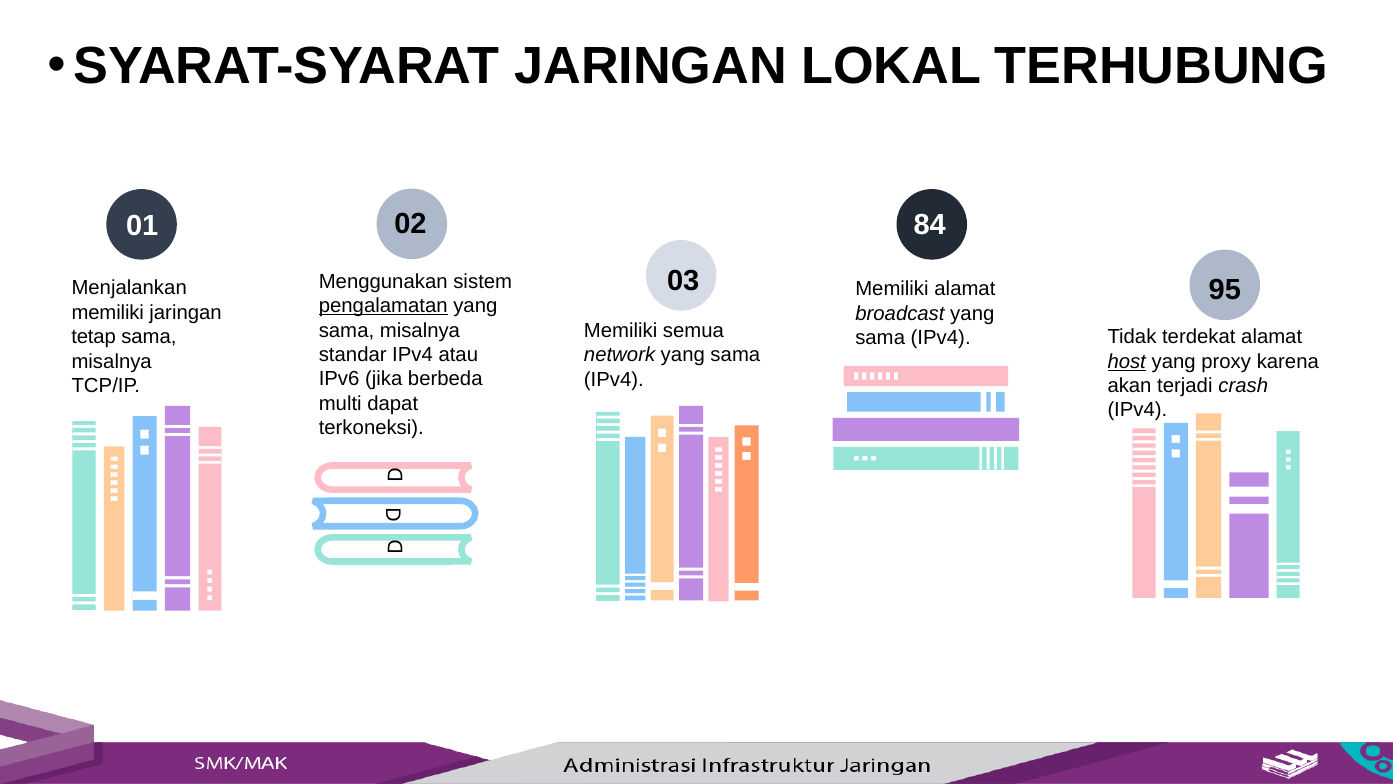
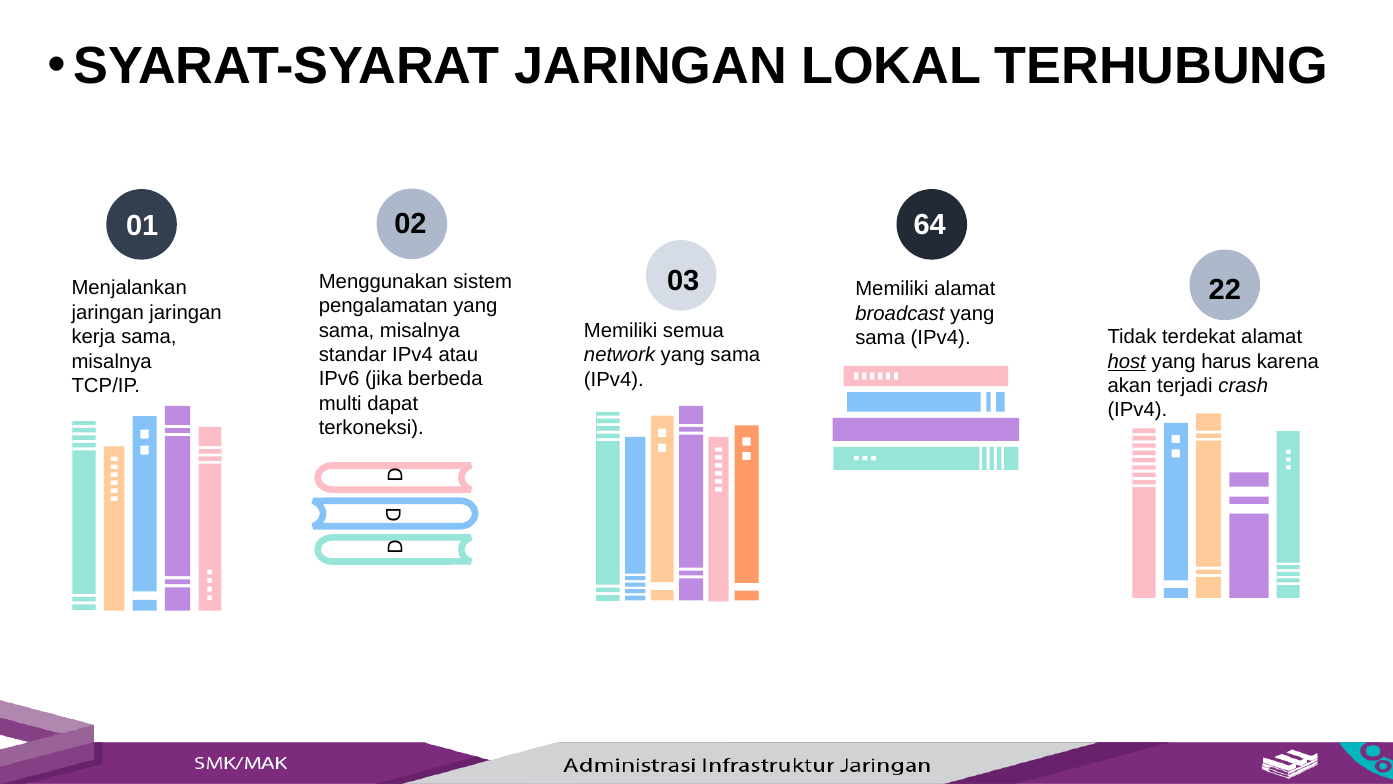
84: 84 -> 64 (930, 224)
95: 95 -> 22 (1225, 289)
pengalamatan underline: present -> none (383, 306)
memiliki: memiliki -> jaringan (108, 312)
tetap: tetap -> kerja (94, 337)
proxy: proxy -> harus (1226, 361)
